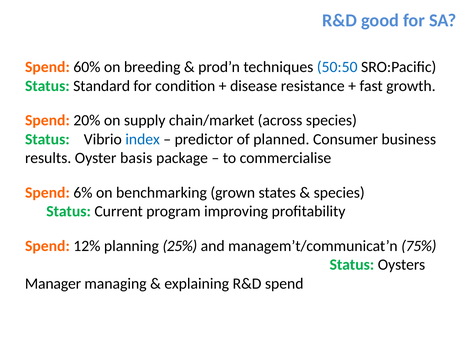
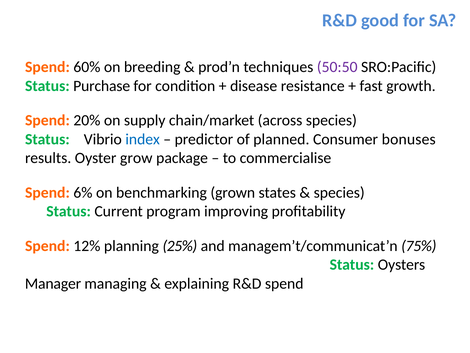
50:50 colour: blue -> purple (337, 67)
Standard: Standard -> Purchase (102, 86)
business: business -> bonuses (409, 139)
basis: basis -> grow (136, 158)
